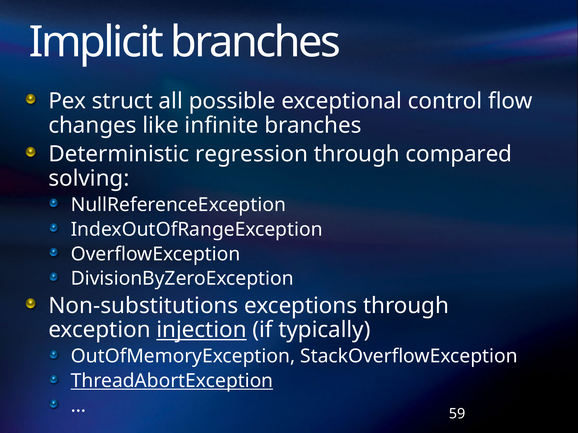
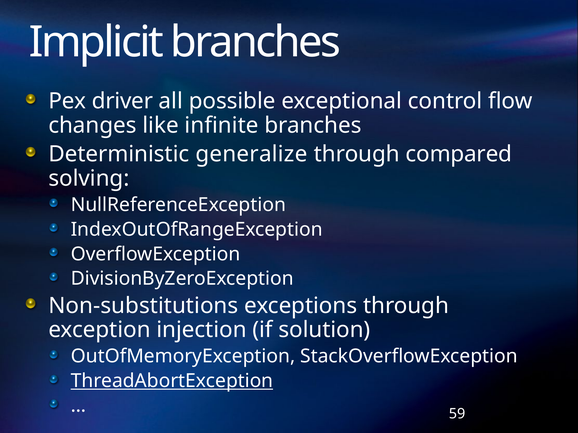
struct: struct -> driver (122, 101)
regression: regression -> generalize (251, 154)
injection underline: present -> none (202, 330)
typically: typically -> solution (324, 330)
